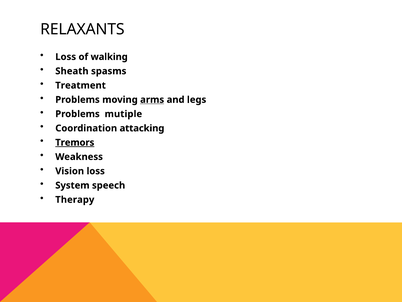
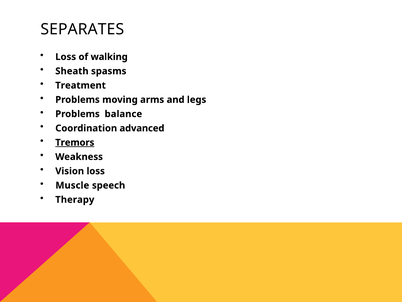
RELAXANTS: RELAXANTS -> SEPARATES (82, 29)
arms underline: present -> none (152, 100)
mutiple: mutiple -> balance (123, 114)
attacking: attacking -> advanced (142, 128)
System: System -> Muscle (72, 185)
